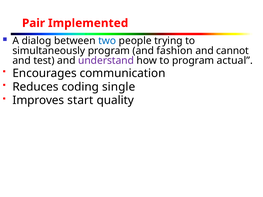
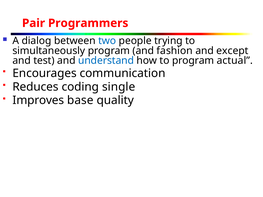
Implemented: Implemented -> Programmers (88, 23)
cannot: cannot -> except (232, 51)
understand colour: purple -> blue (106, 61)
start: start -> base (80, 100)
